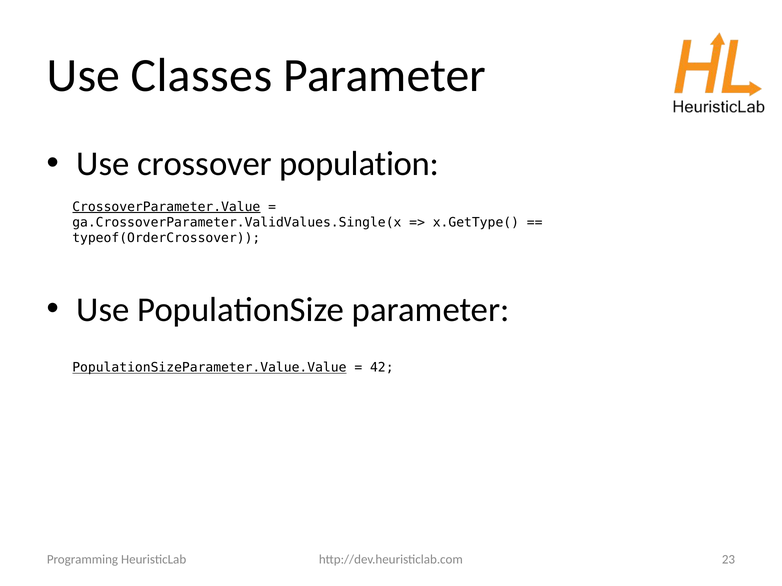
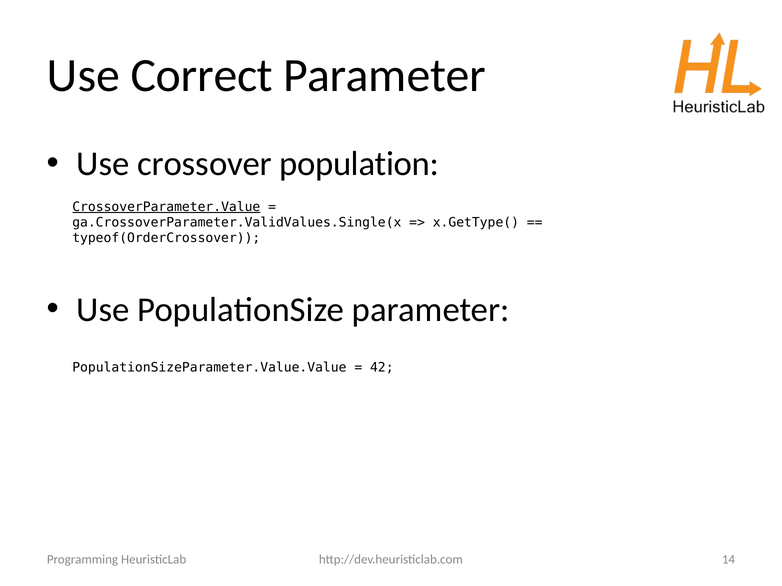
Classes: Classes -> Correct (202, 76)
PopulationSizeParameter.Value.Value underline: present -> none (209, 368)
23: 23 -> 14 (728, 560)
